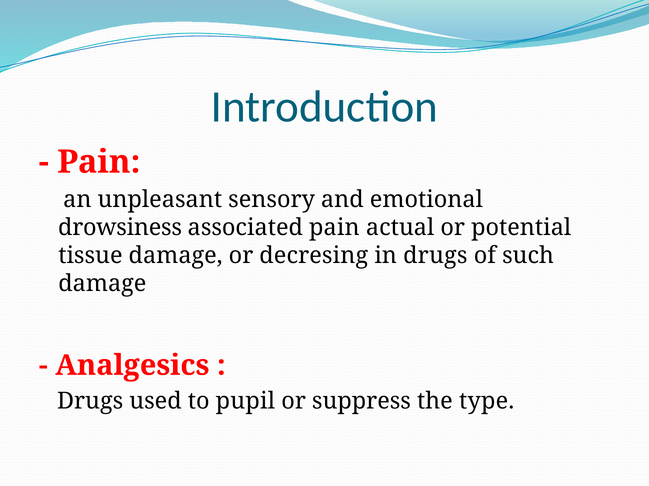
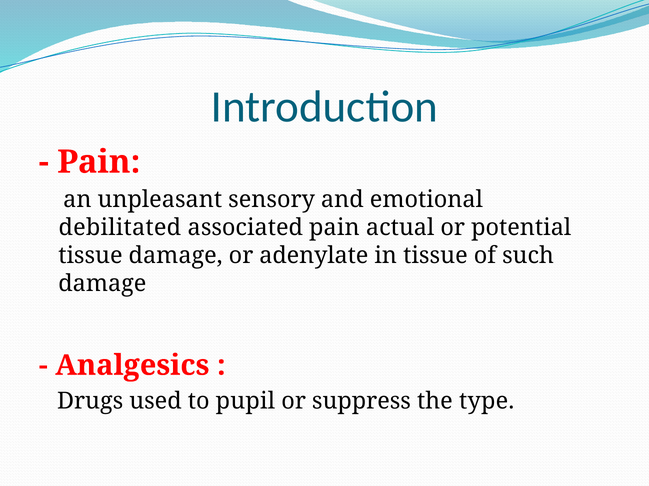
drowsiness: drowsiness -> debilitated (120, 228)
decresing: decresing -> adenylate (314, 256)
in drugs: drugs -> tissue (435, 256)
